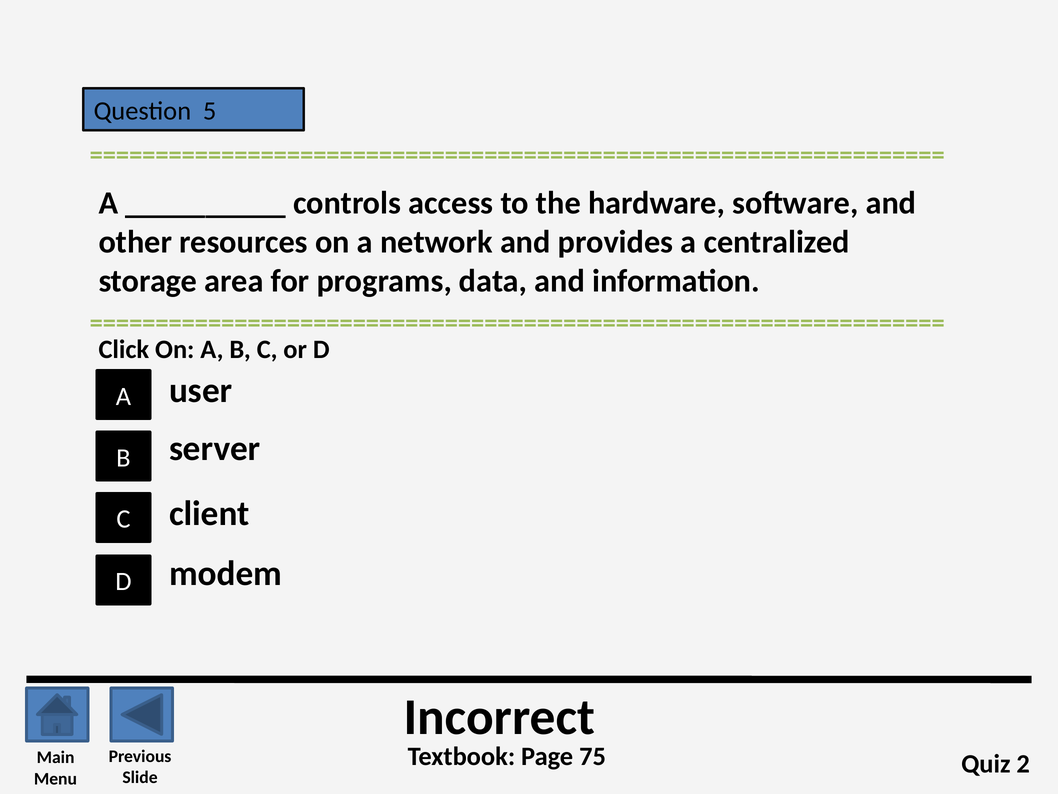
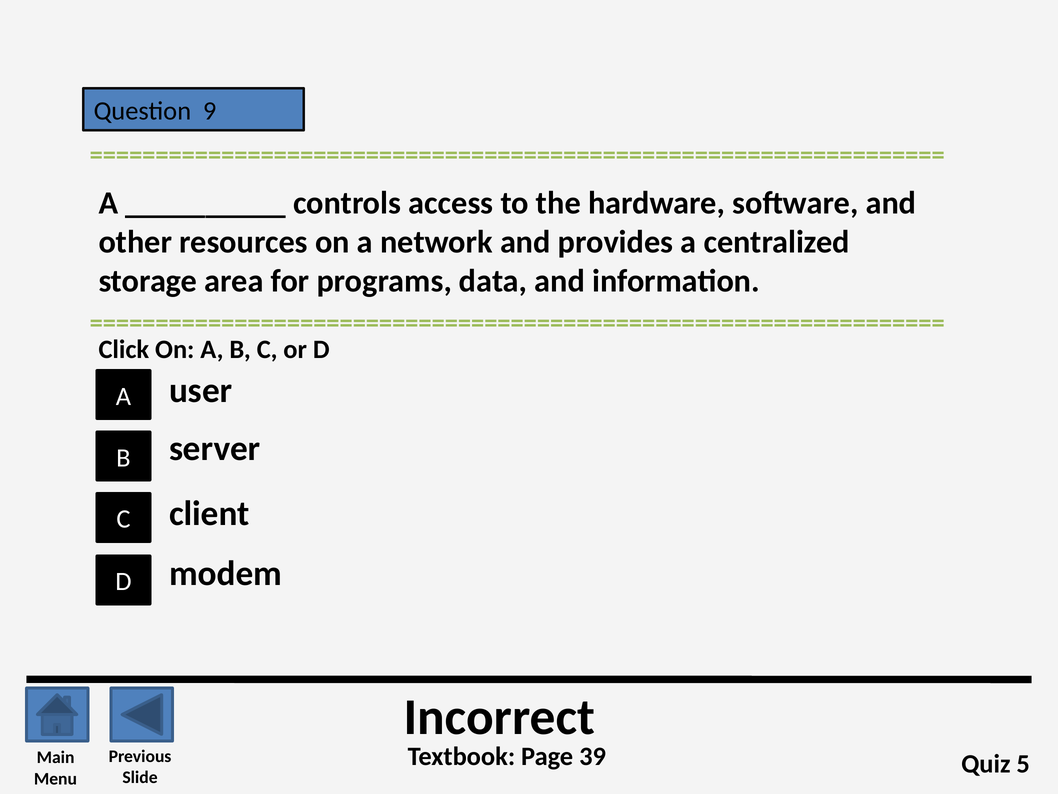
5: 5 -> 9 (210, 111)
75: 75 -> 39 (593, 756)
2: 2 -> 5 (1023, 763)
